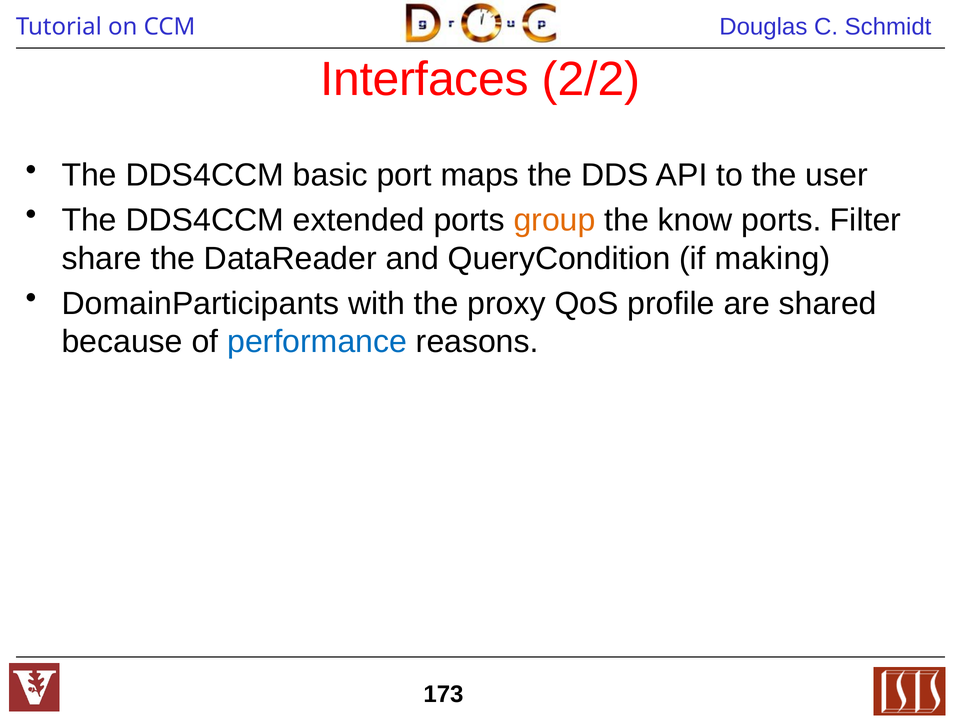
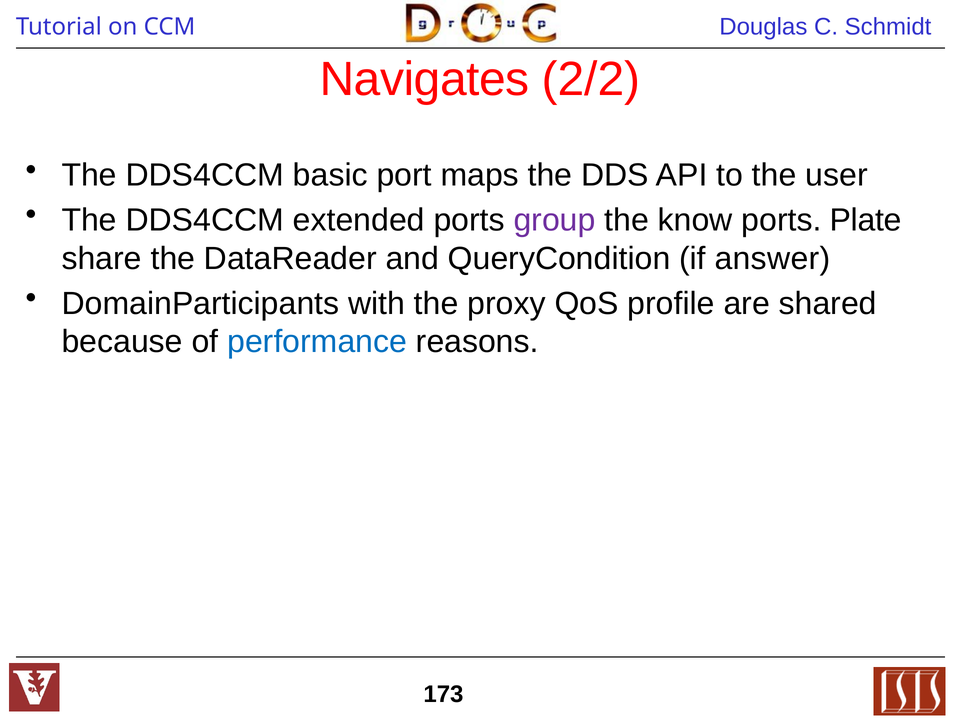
Interfaces: Interfaces -> Navigates (425, 79)
group colour: orange -> purple (555, 220)
Filter: Filter -> Plate (866, 220)
making: making -> answer (773, 259)
